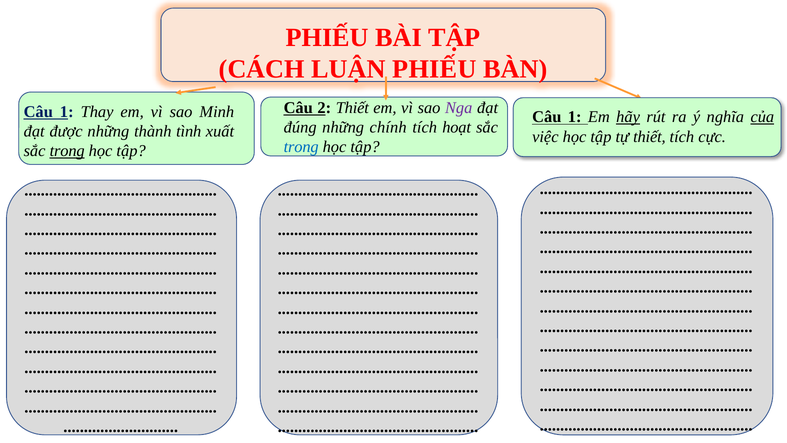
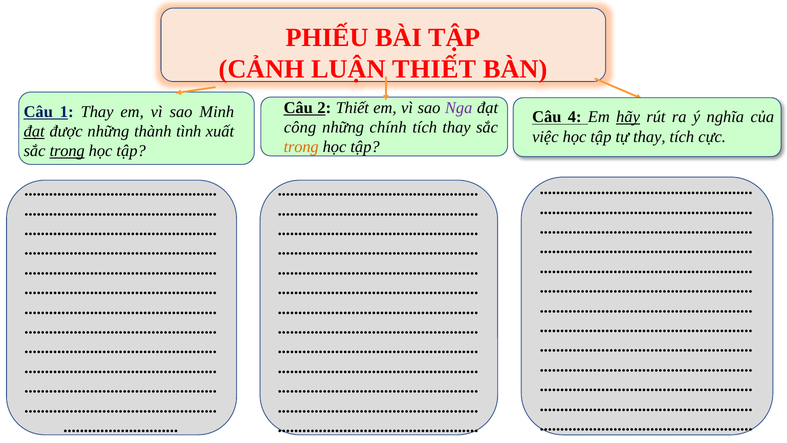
CÁCH: CÁCH -> CẢNH (262, 69)
LUẬN PHIẾU: PHIẾU -> THIẾT (434, 69)
1: 1 -> 4 (575, 117)
của underline: present -> none (762, 117)
đúng: đúng -> công (300, 127)
tích hoạt: hoạt -> thay (457, 127)
đạt underline: none -> present (34, 131)
tự thiết: thiết -> thay (649, 137)
trong colour: blue -> orange (301, 147)
